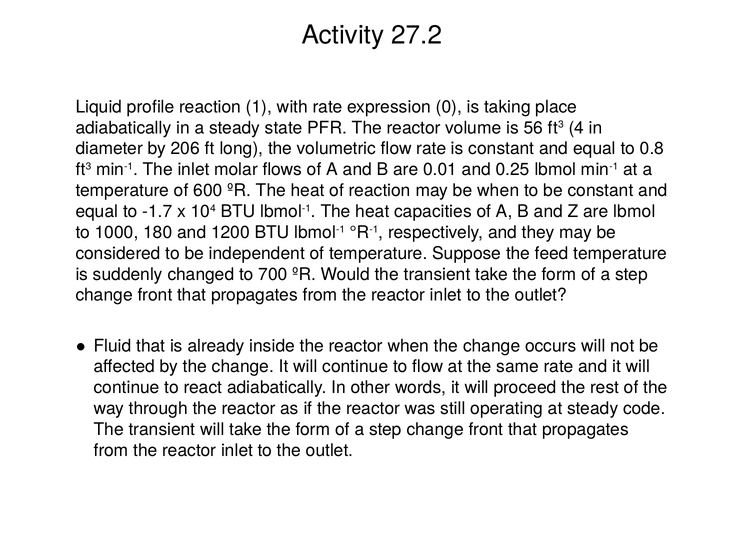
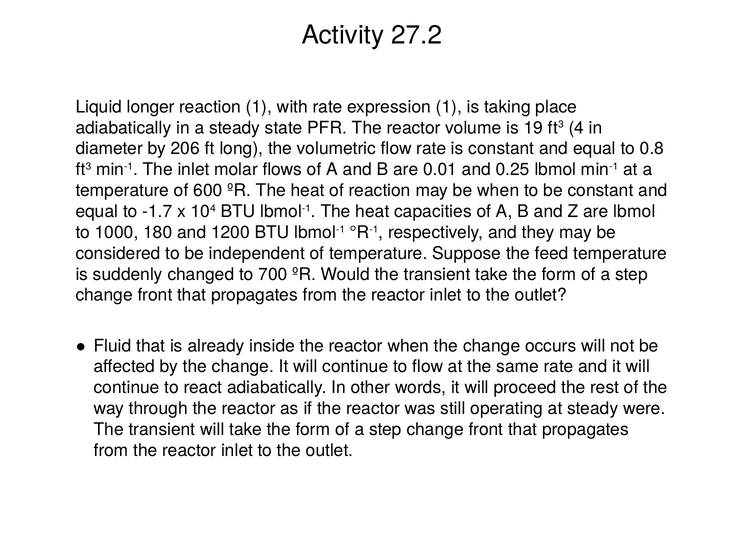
profile: profile -> longer (151, 107)
expression 0: 0 -> 1 (449, 107)
56: 56 -> 19 (533, 128)
code: code -> were (644, 409)
